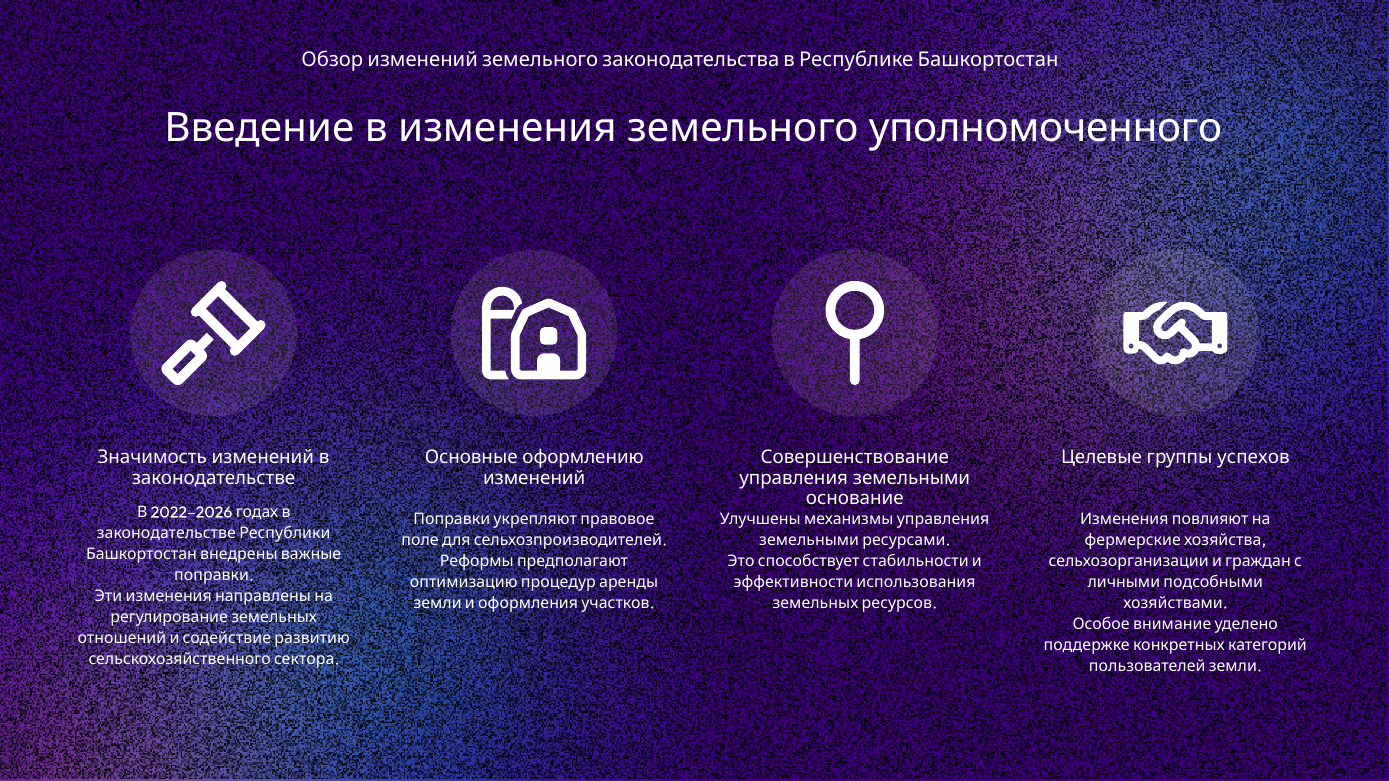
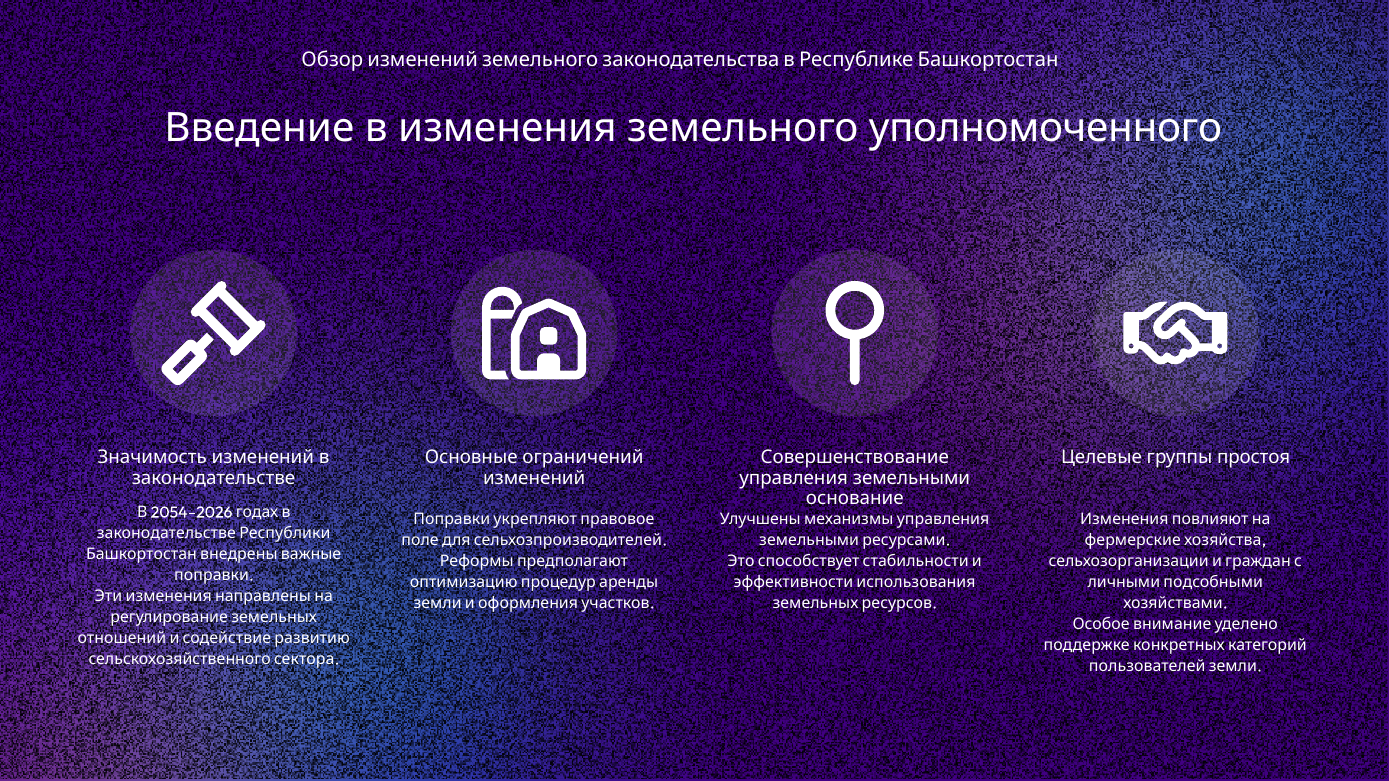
оформлению: оформлению -> ограничений (583, 458)
успехов: успехов -> простоя (1254, 458)
2022–2026: 2022–2026 -> 2054–2026 (192, 513)
